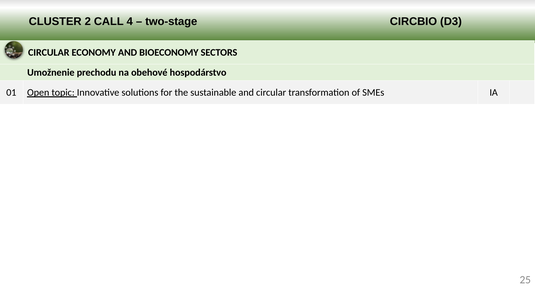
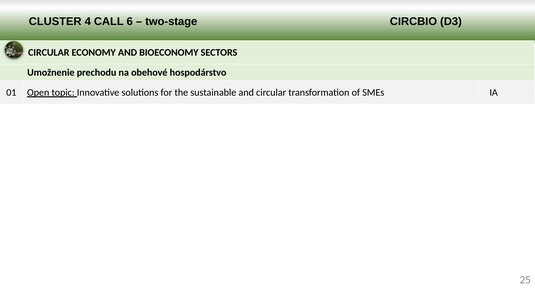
2: 2 -> 4 (88, 21)
4: 4 -> 6 (130, 21)
